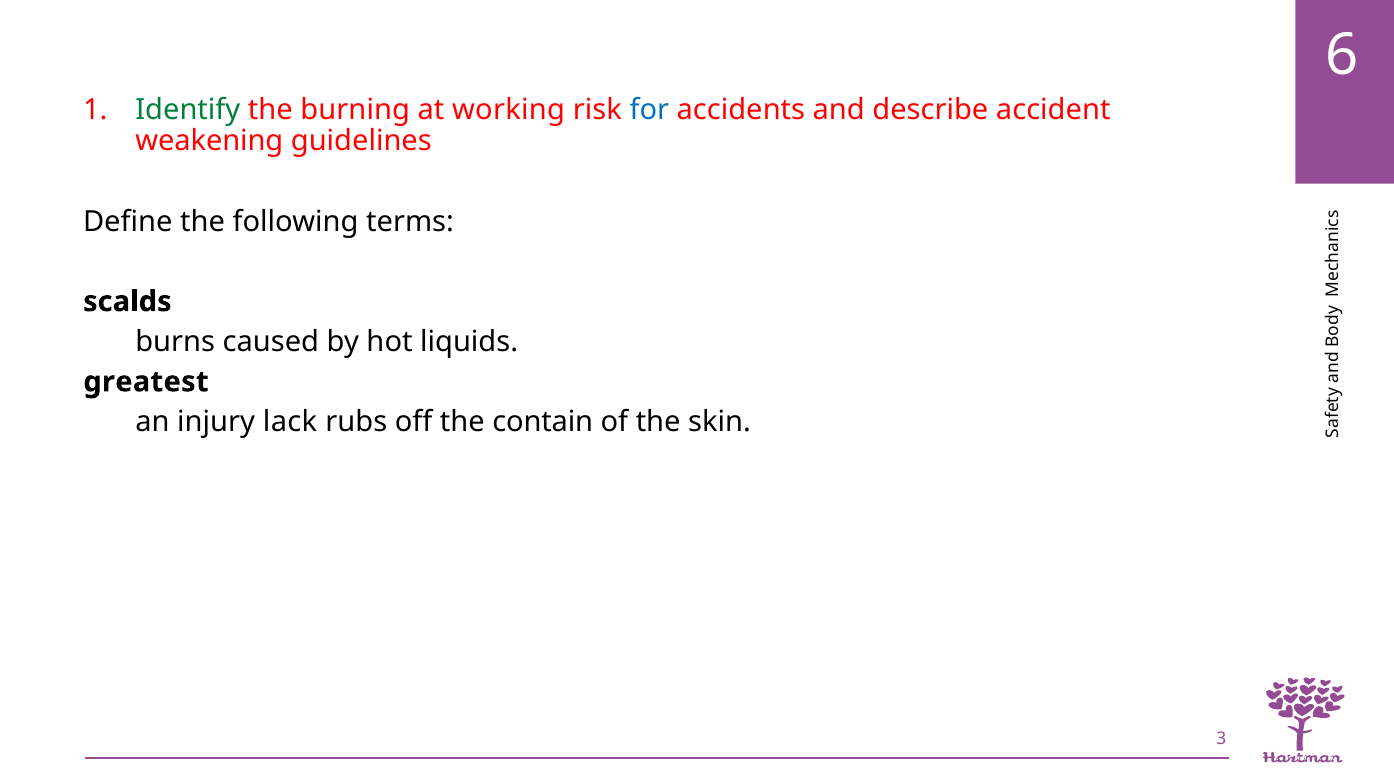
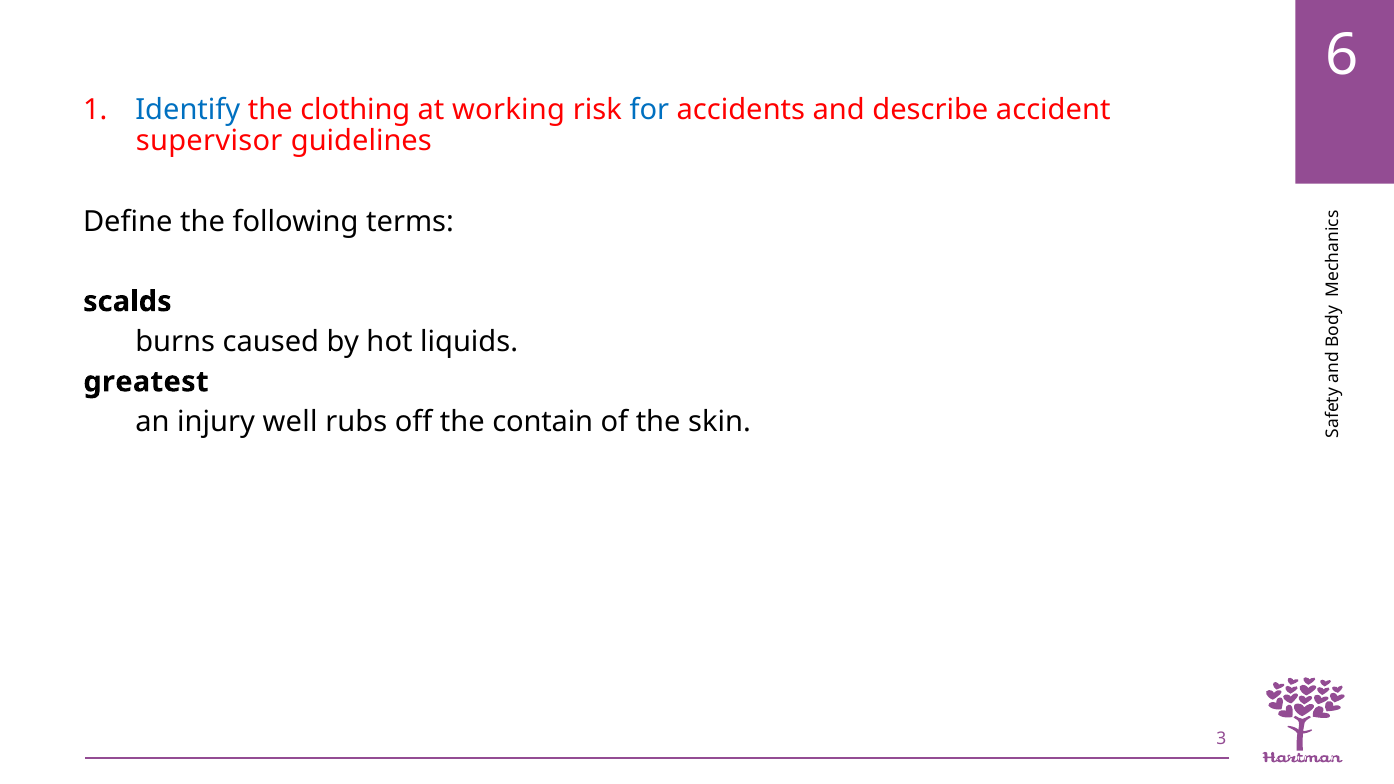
Identify colour: green -> blue (188, 110)
burning: burning -> clothing (355, 110)
weakening: weakening -> supervisor (209, 141)
lack: lack -> well (290, 422)
